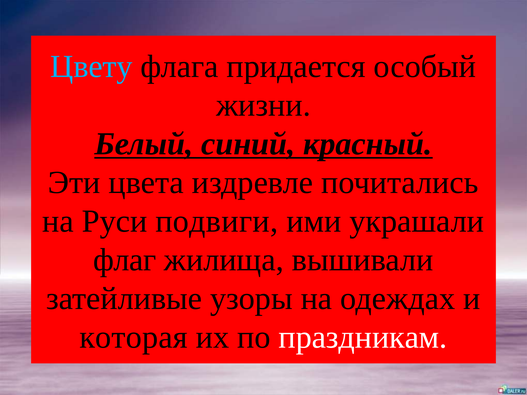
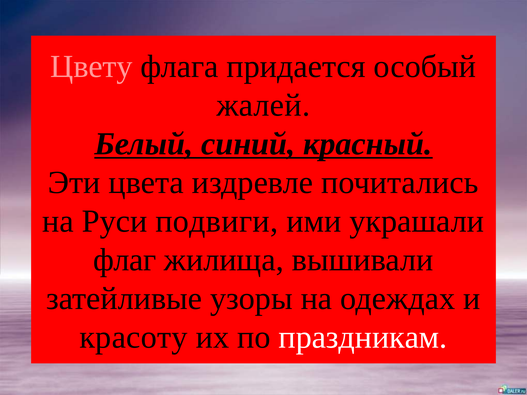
Цвету colour: light blue -> pink (91, 67)
жизни: жизни -> жалей (263, 105)
которая: которая -> красоту (133, 337)
